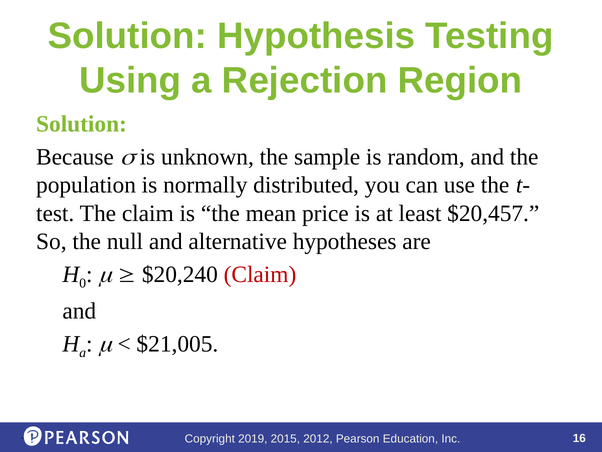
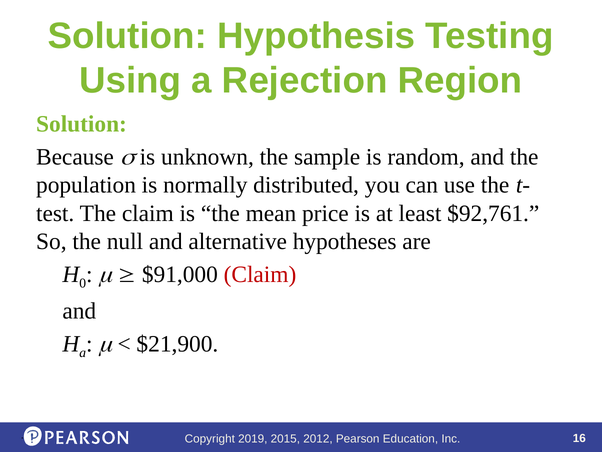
$20,457: $20,457 -> $92,761 (493, 213)
$20,240: $20,240 -> $91,000 (180, 274)
$21,005: $21,005 -> $21,900 (177, 343)
